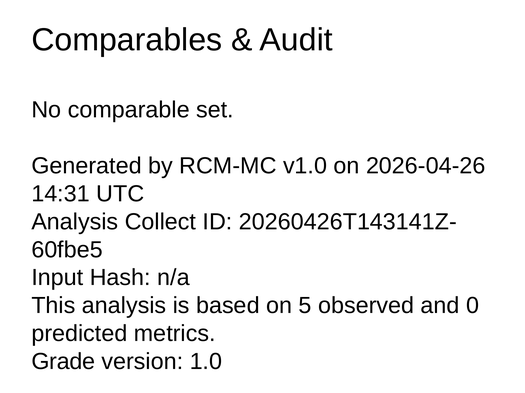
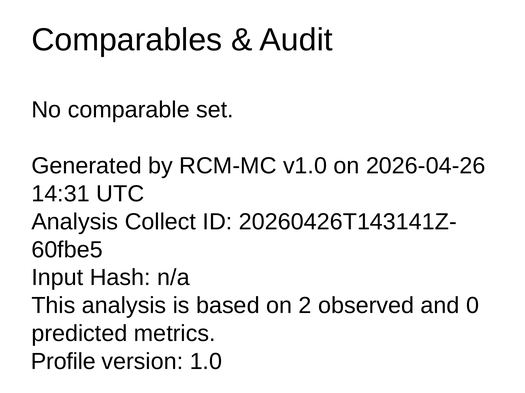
5: 5 -> 2 (305, 306)
Grade: Grade -> Profile (63, 362)
